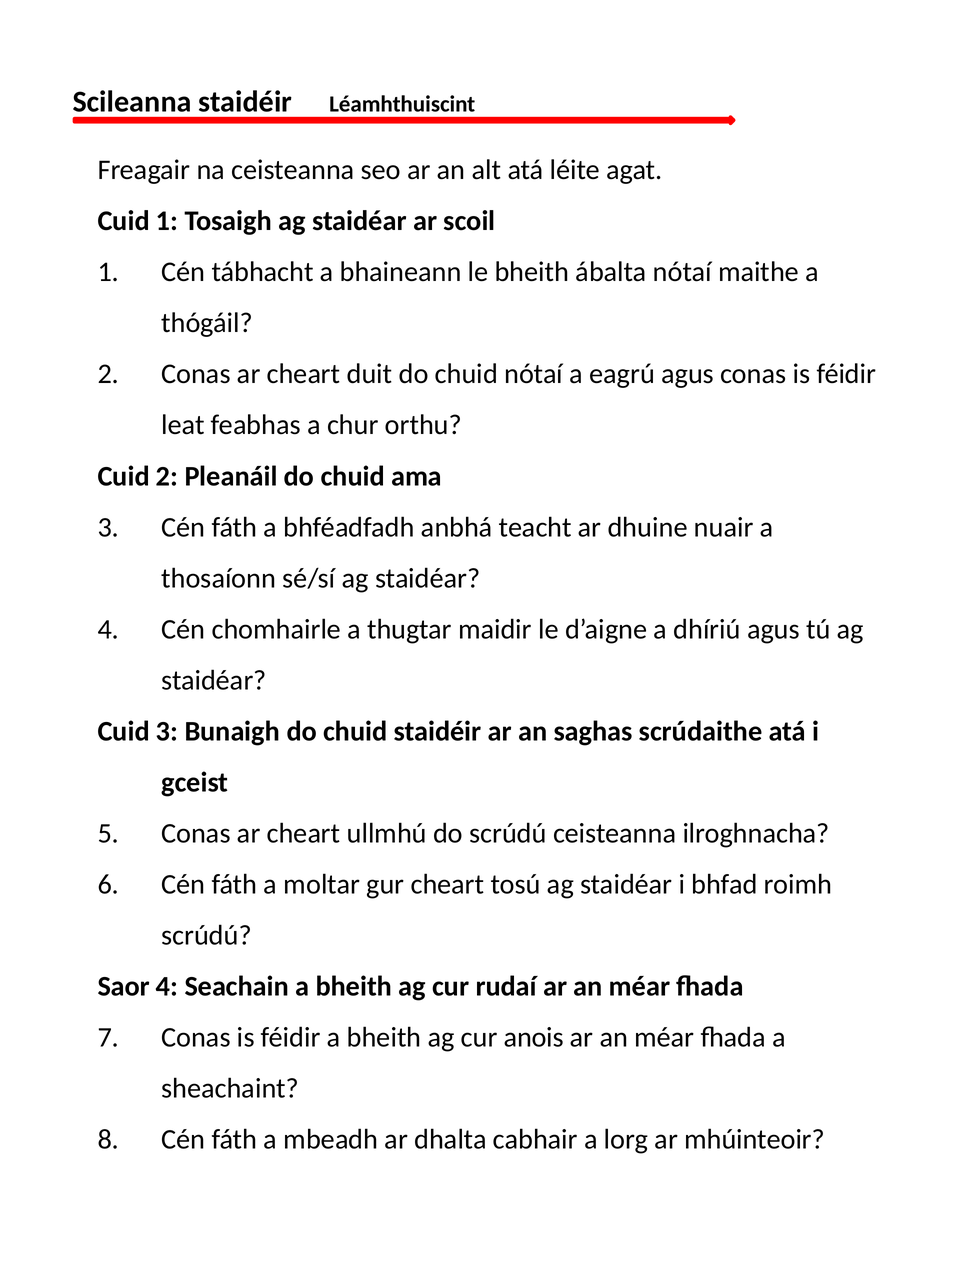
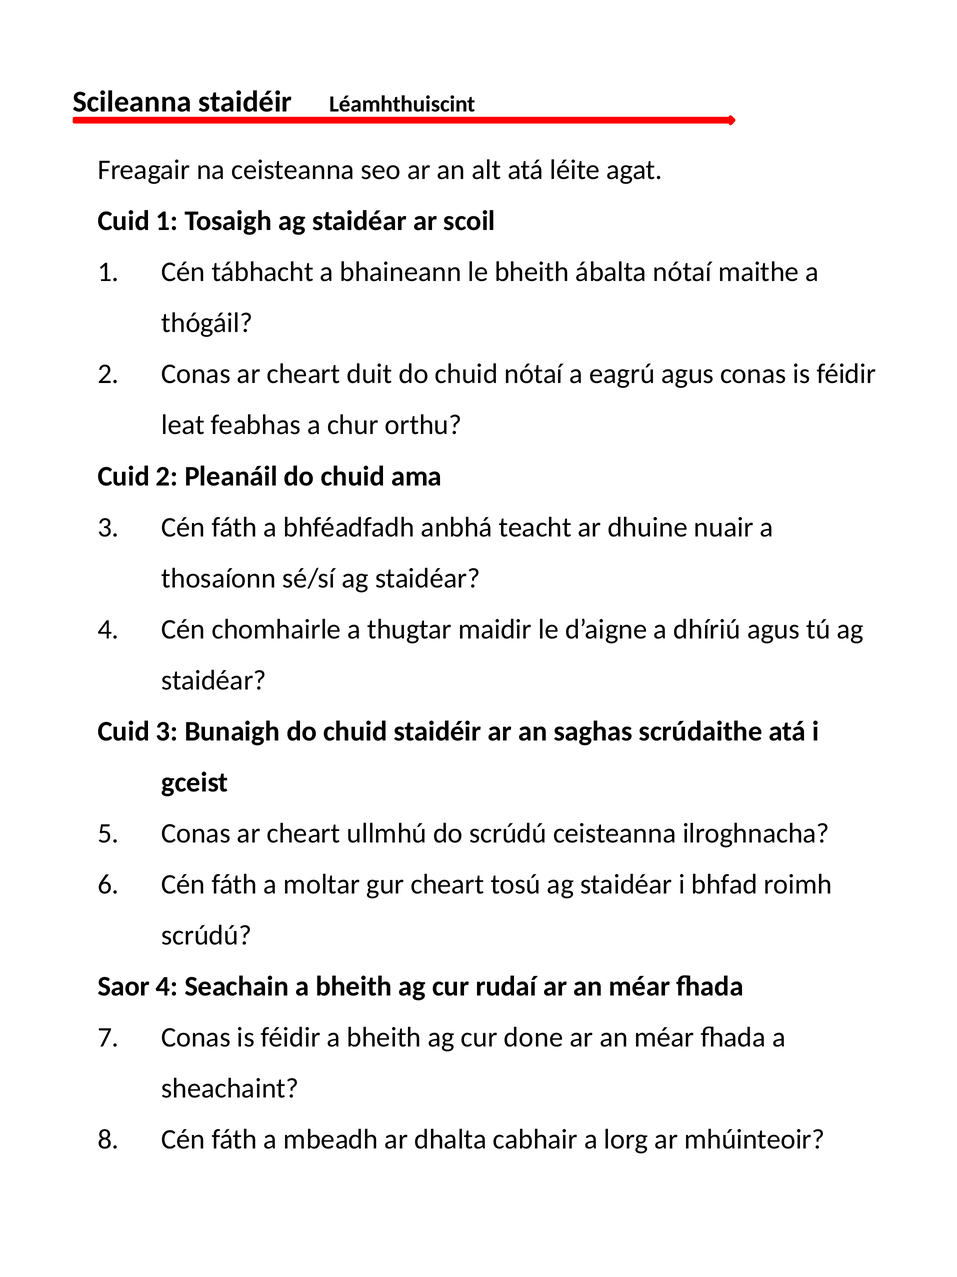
anois: anois -> done (533, 1037)
